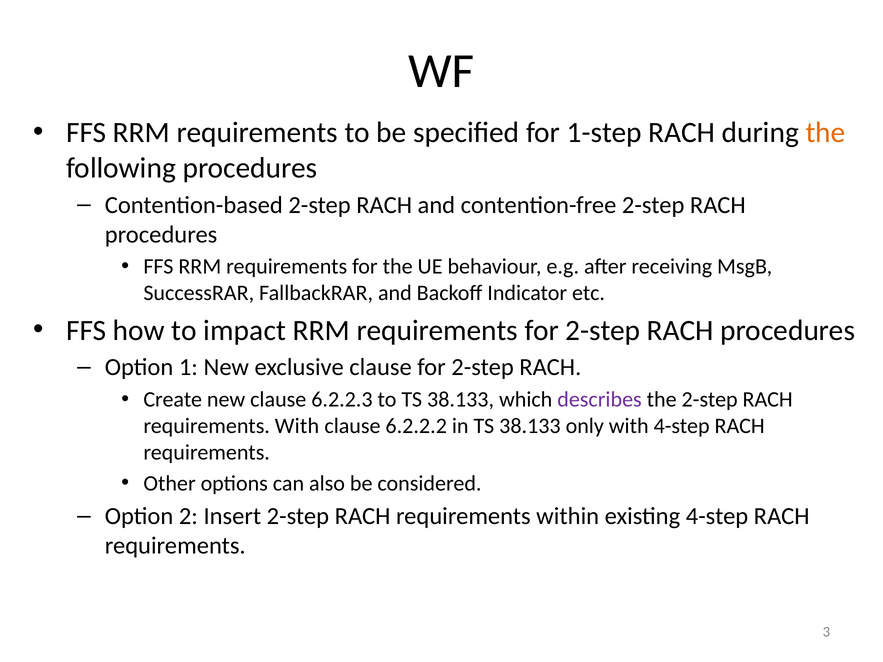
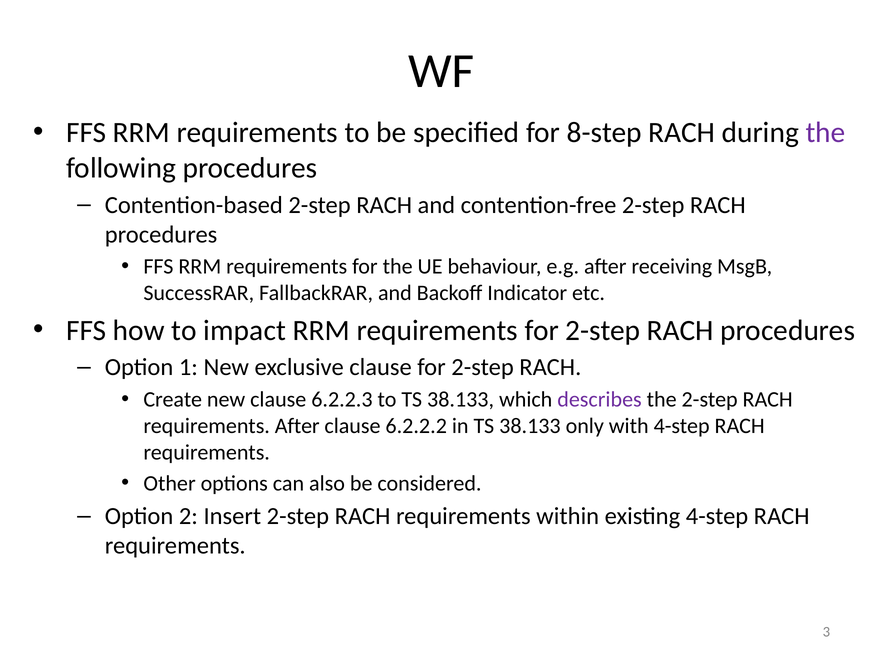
1-step: 1-step -> 8-step (604, 133)
the colour: orange -> purple (826, 133)
requirements With: With -> After (297, 426)
